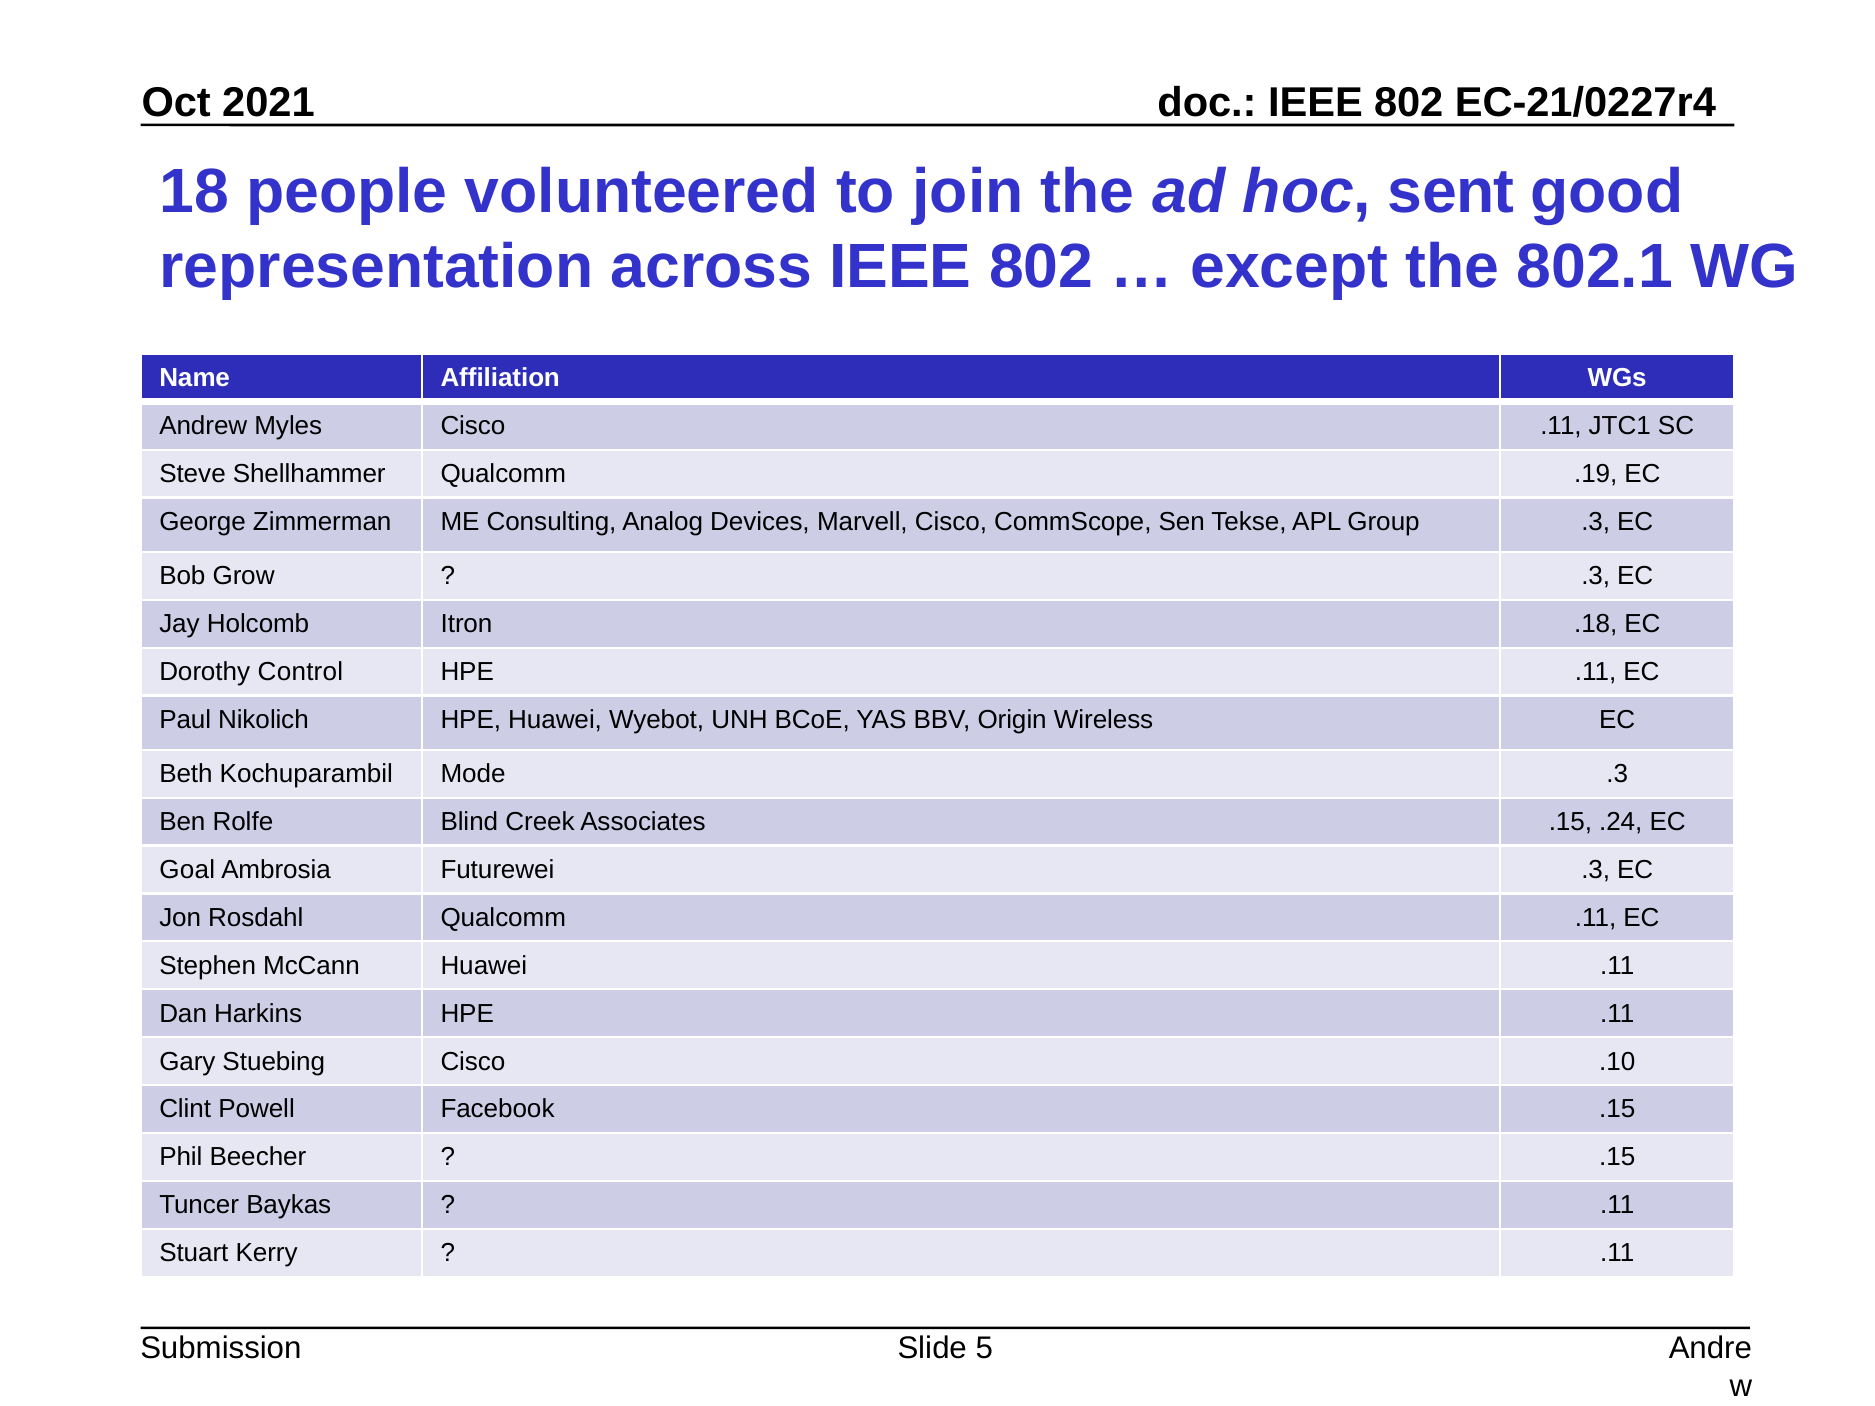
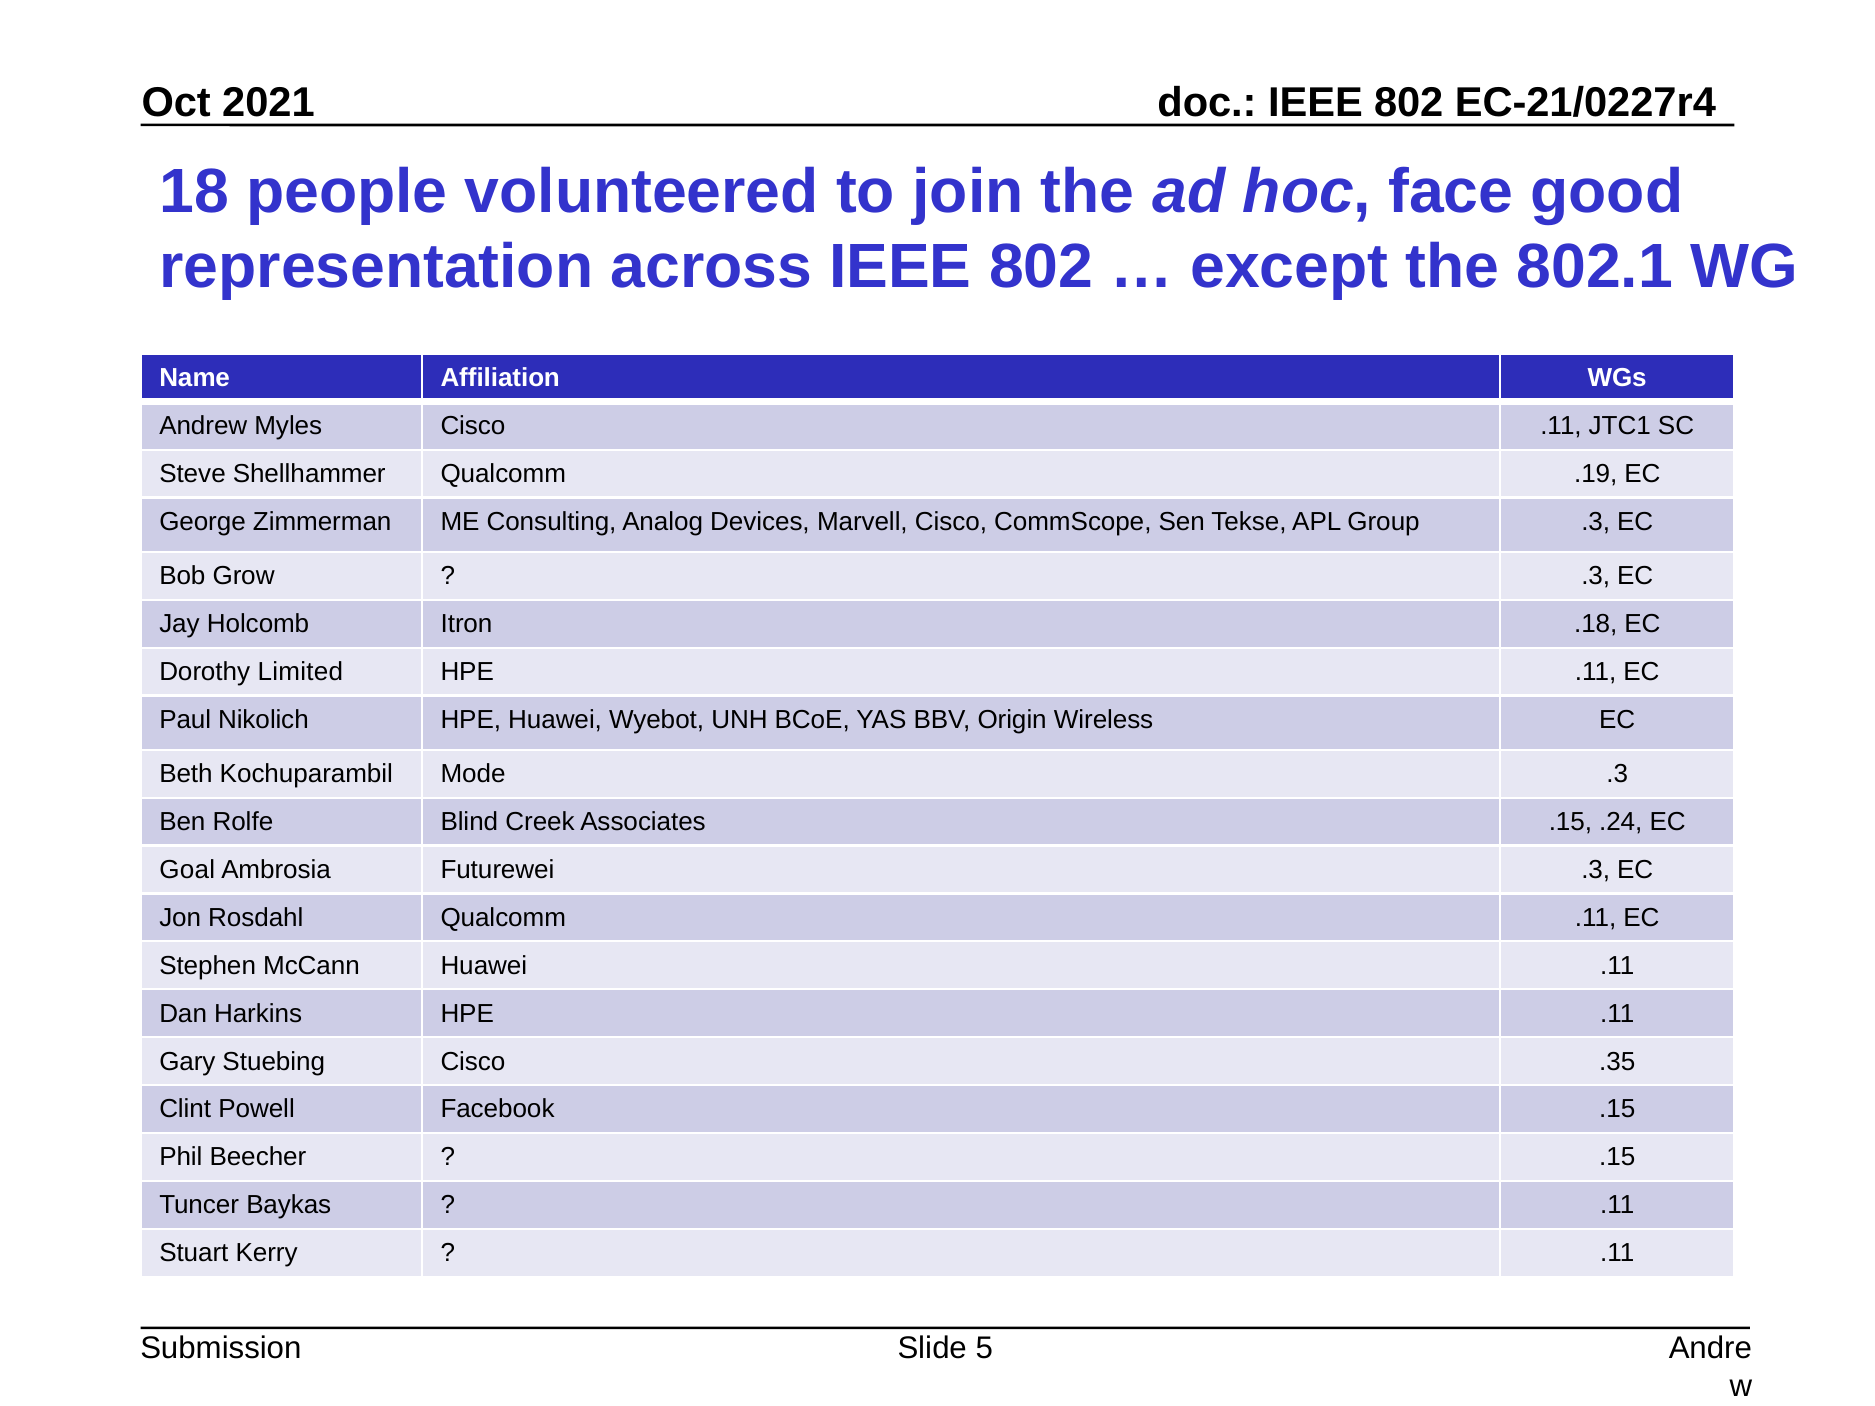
sent: sent -> face (1451, 192)
Control: Control -> Limited (300, 672)
.10: .10 -> .35 (1617, 1062)
